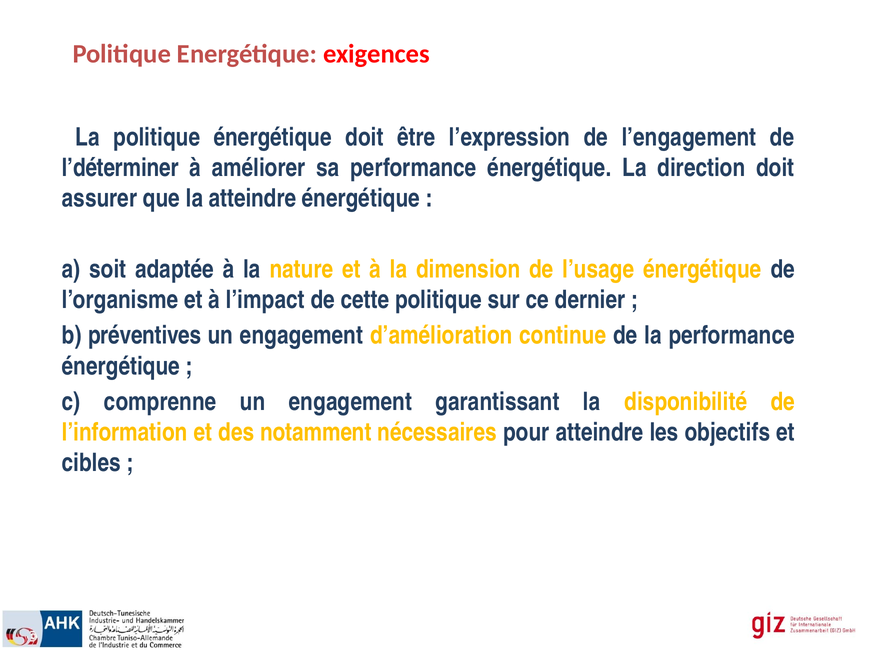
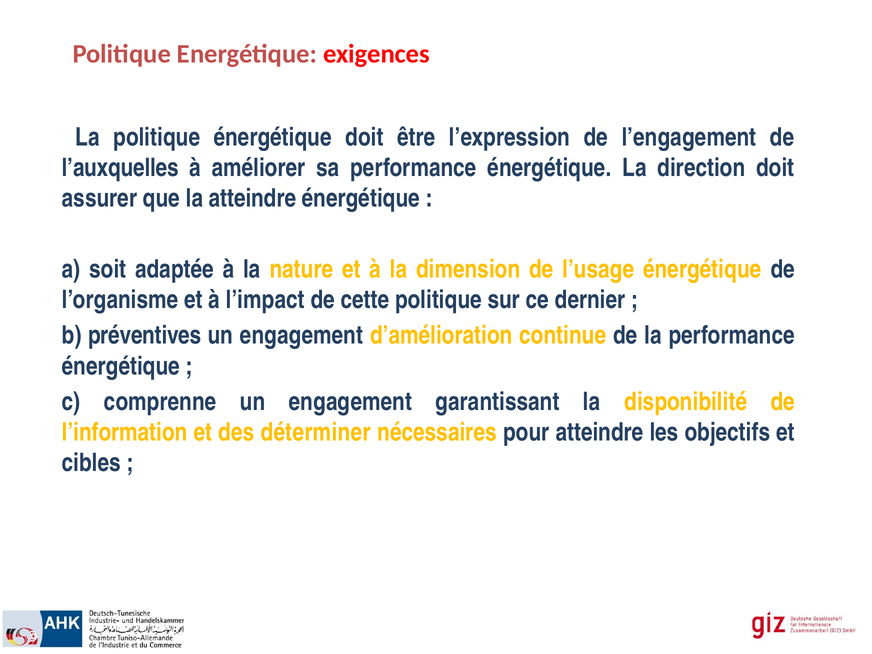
l’déterminer: l’déterminer -> l’auxquelles (120, 168)
notamment: notamment -> déterminer (316, 432)
